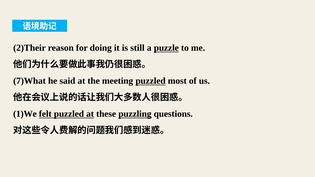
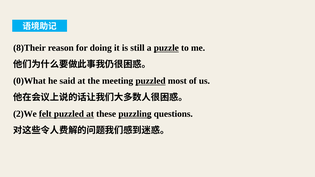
2)Their: 2)Their -> 8)Their (29, 48)
7)What: 7)What -> 0)What (29, 81)
1)We: 1)We -> 2)We (25, 114)
